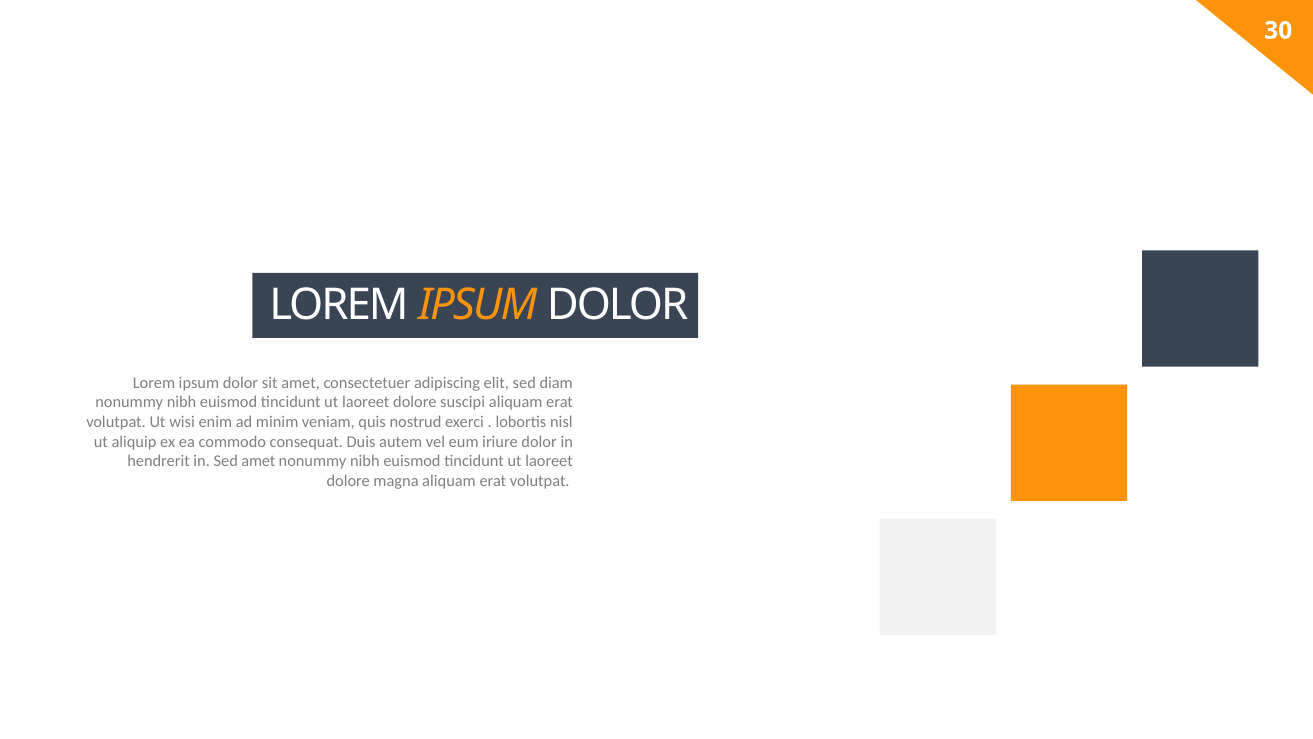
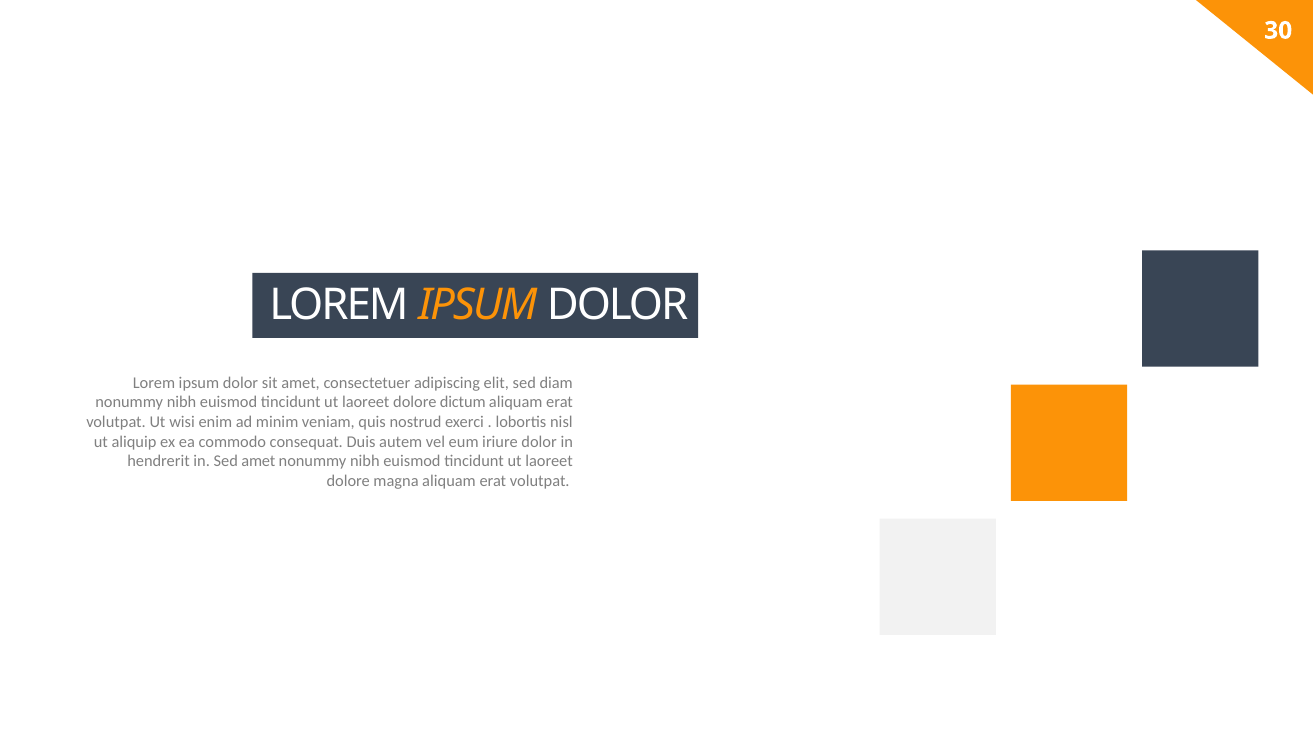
suscipi: suscipi -> dictum (463, 402)
